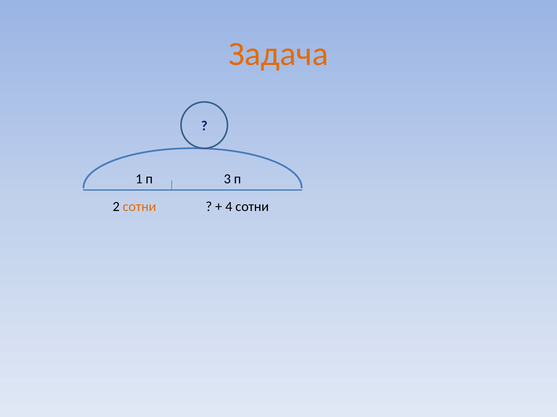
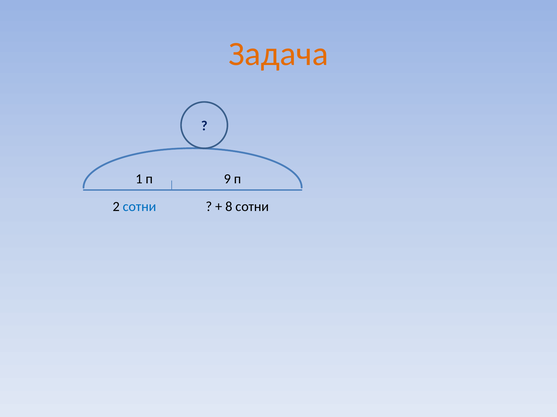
3: 3 -> 9 (227, 179)
сотни colour: orange -> blue (139, 207)
4: 4 -> 8 (229, 207)
